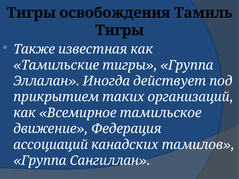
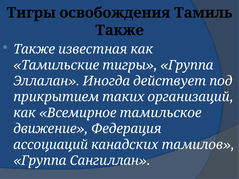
Тигры: Тигры -> Также (119, 30)
